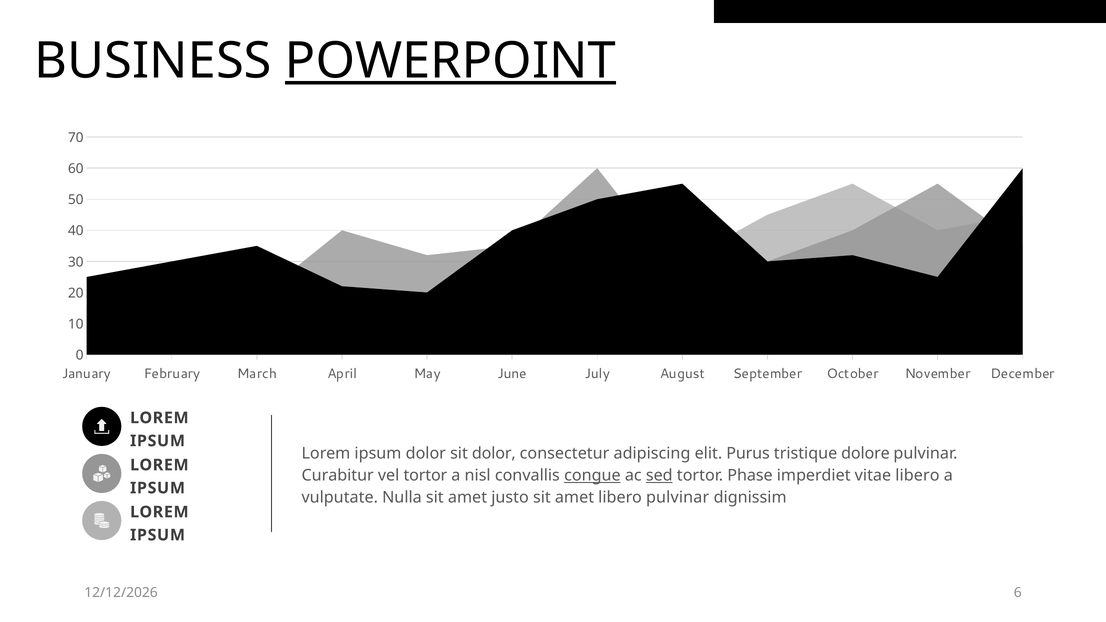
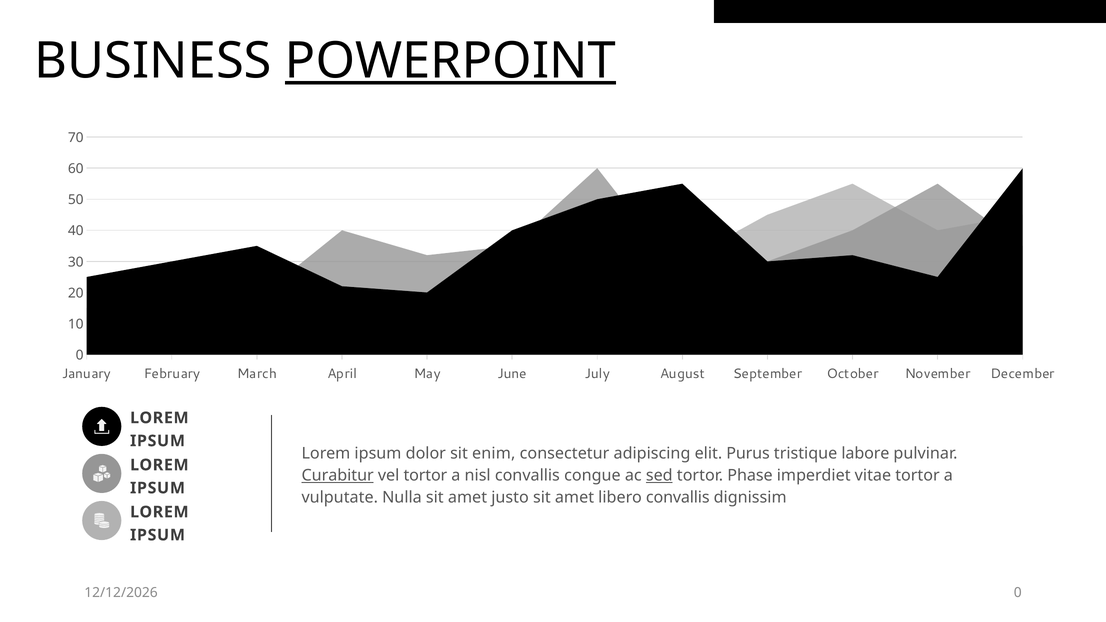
sit dolor: dolor -> enim (494, 454)
dolore: dolore -> labore (865, 454)
Curabitur underline: none -> present (338, 476)
congue underline: present -> none (592, 476)
vitae libero: libero -> tortor (917, 476)
libero pulvinar: pulvinar -> convallis (678, 497)
6: 6 -> 0 (1018, 593)
